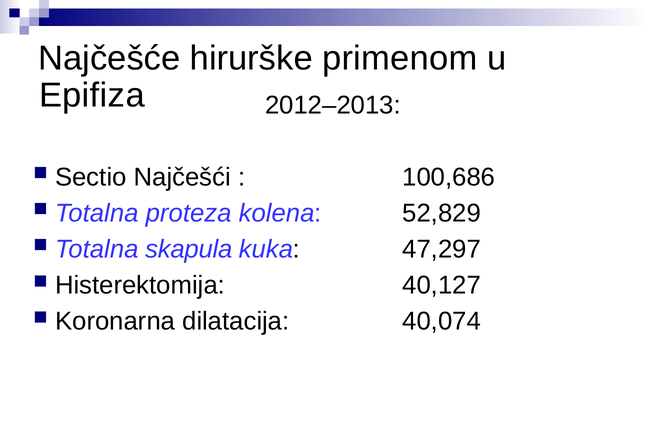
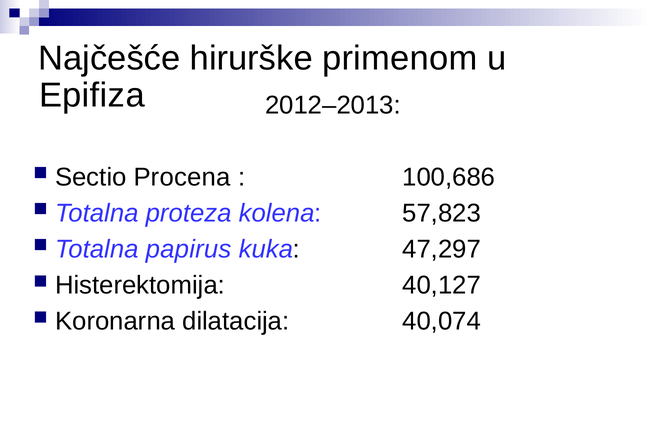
Najčešći: Najčešći -> Procena (182, 177)
52,829: 52,829 -> 57,823 (442, 213)
skapula: skapula -> papirus (189, 249)
